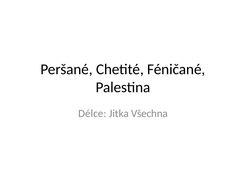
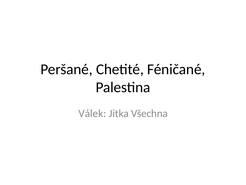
Délce: Délce -> Válek (92, 113)
